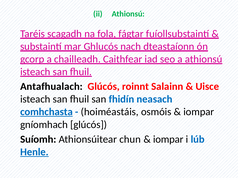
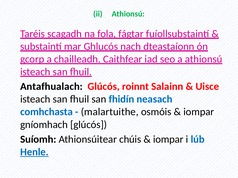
comhchasta underline: present -> none (46, 112)
hoiméastáis: hoiméastáis -> malartuithe (110, 112)
chun: chun -> chúis (130, 140)
